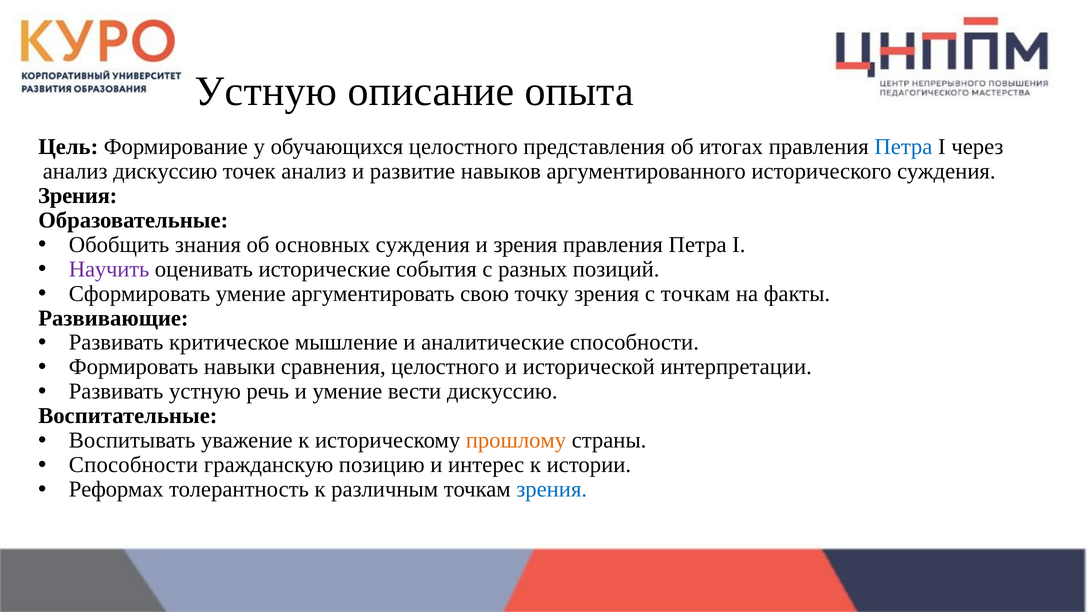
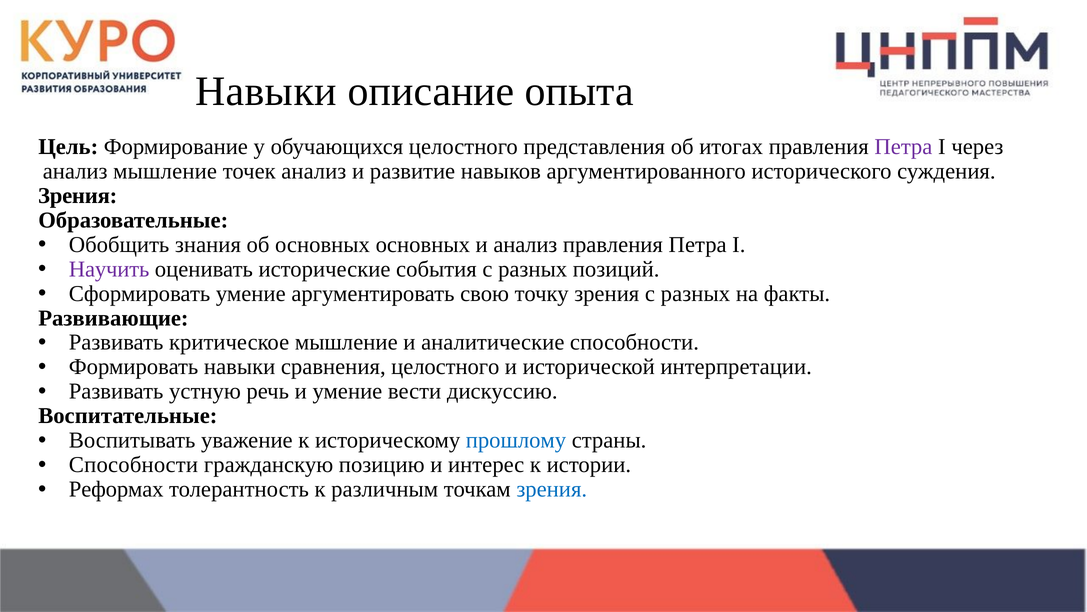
Устную: Устную -> Навыки (266, 91)
Петра colour: blue -> purple (903, 147)
анализ дискуссию: дискуссию -> мышление (165, 171)
основных суждения: суждения -> основных (423, 244)
и зрения: зрения -> анализ (525, 244)
зрения с точкам: точкам -> разных (695, 293)
прошлому colour: orange -> blue (516, 440)
